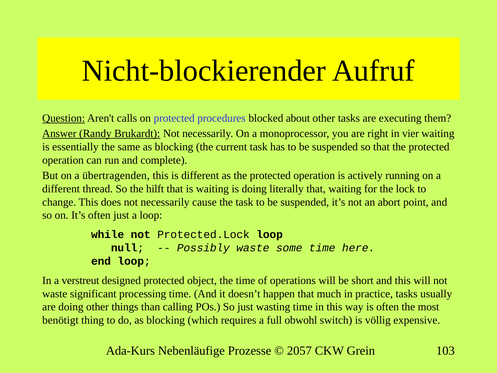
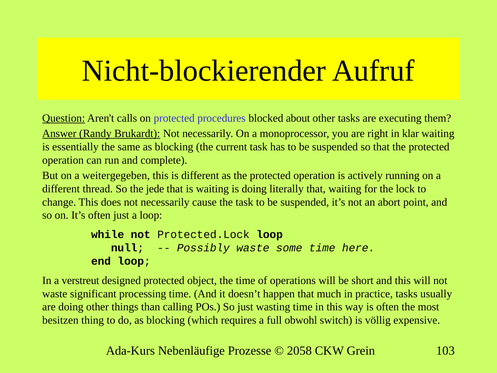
vier: vier -> klar (411, 133)
übertragenden: übertragenden -> weitergegeben (116, 175)
hilft: hilft -> jede (155, 189)
benötigt: benötigt -> besitzen (60, 320)
2057: 2057 -> 2058 (299, 350)
